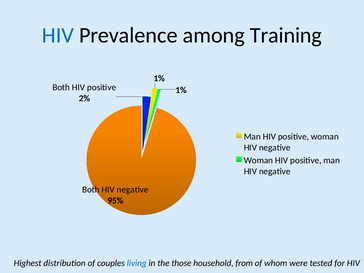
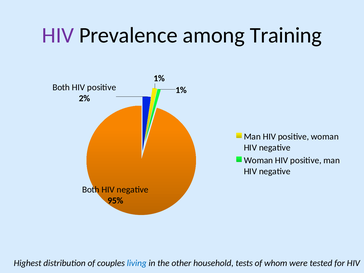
HIV colour: blue -> purple (58, 35)
those: those -> other (181, 263)
from: from -> tests (244, 263)
